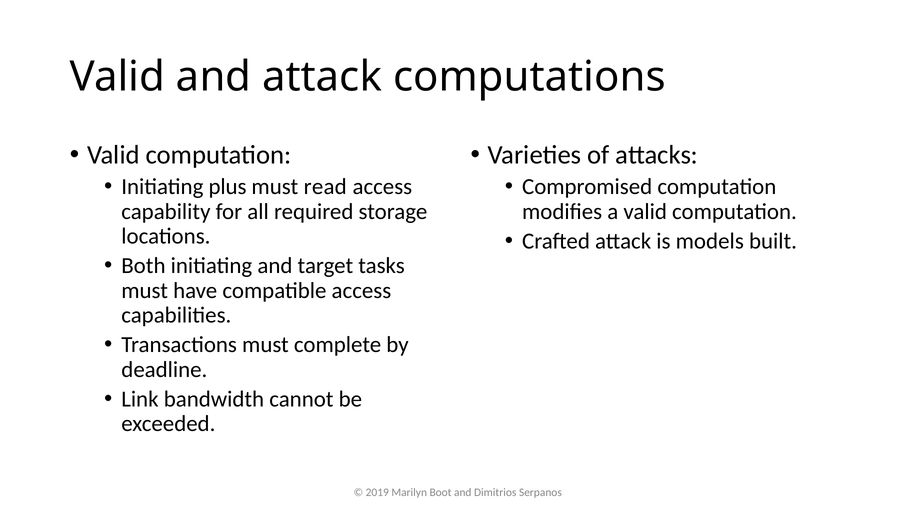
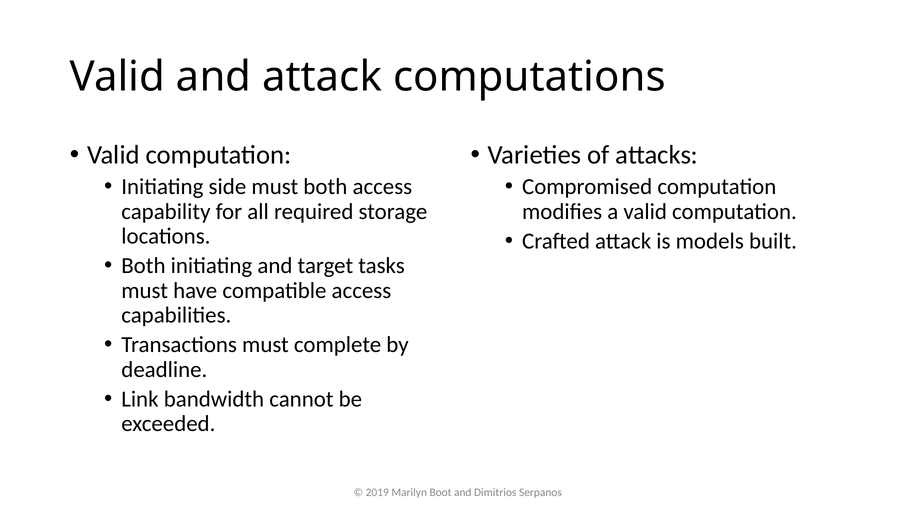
plus: plus -> side (227, 186)
must read: read -> both (325, 186)
